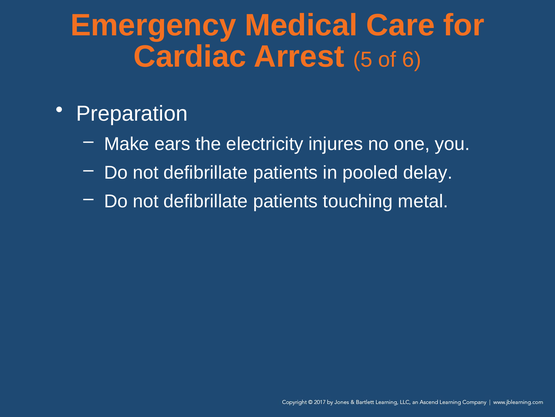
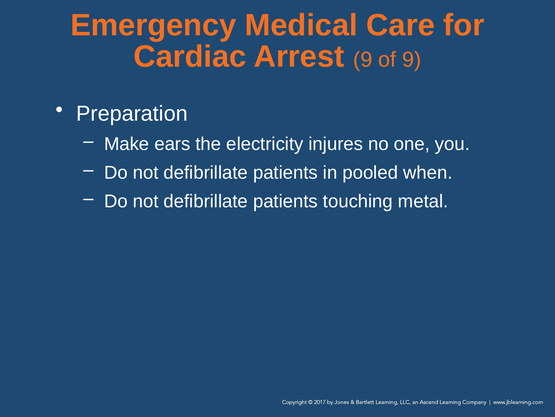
Arrest 5: 5 -> 9 (363, 60)
of 6: 6 -> 9 (412, 60)
delay: delay -> when (428, 172)
